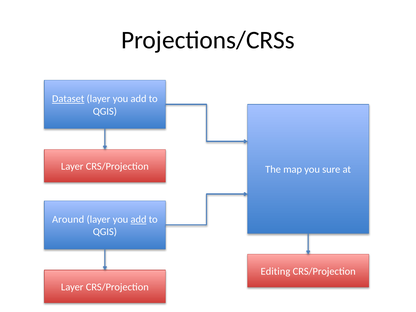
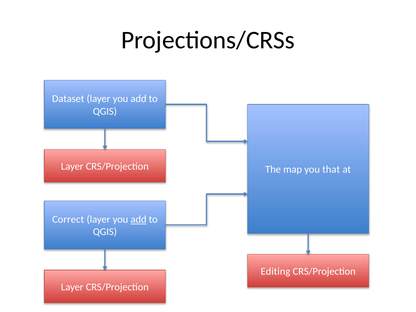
Dataset underline: present -> none (68, 99)
sure: sure -> that (331, 170)
Around: Around -> Correct (68, 219)
